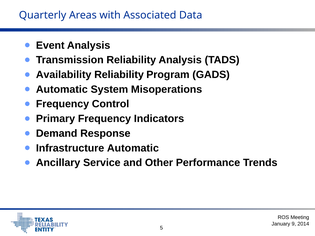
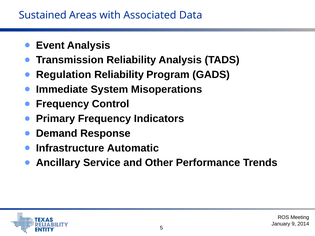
Quarterly: Quarterly -> Sustained (43, 15)
Availability: Availability -> Regulation (64, 75)
Automatic: Automatic -> Immediate (62, 89)
